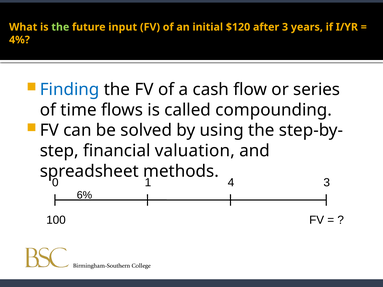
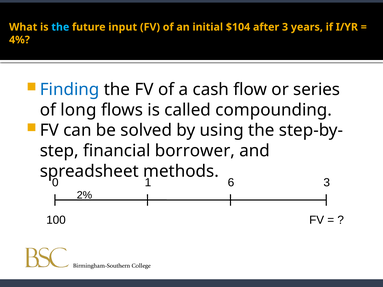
the colour: light green -> light blue (60, 27)
$120: $120 -> $104 (238, 27)
time: time -> long (78, 110)
valuation: valuation -> borrower (195, 151)
4: 4 -> 6 (231, 183)
6%: 6% -> 2% (84, 195)
